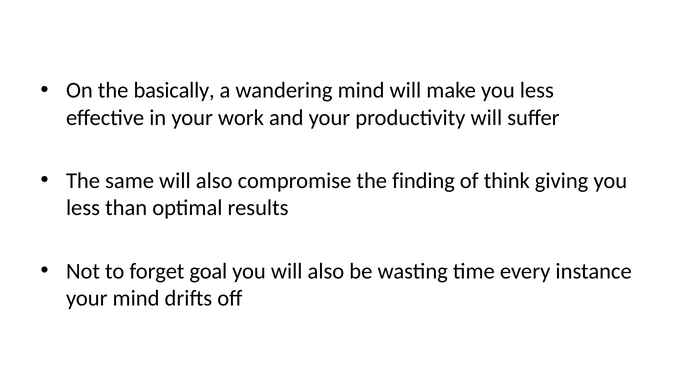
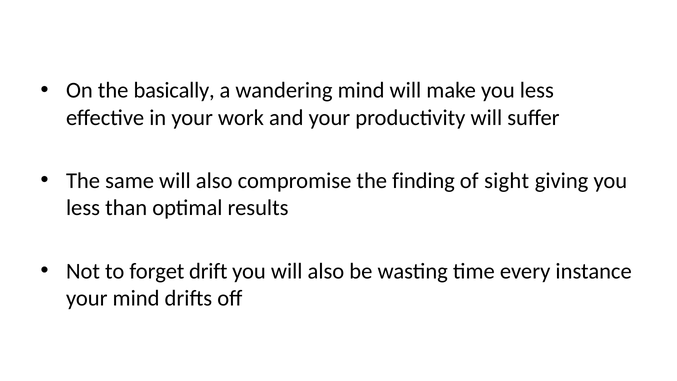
think: think -> sight (507, 181)
goal: goal -> drift (208, 271)
